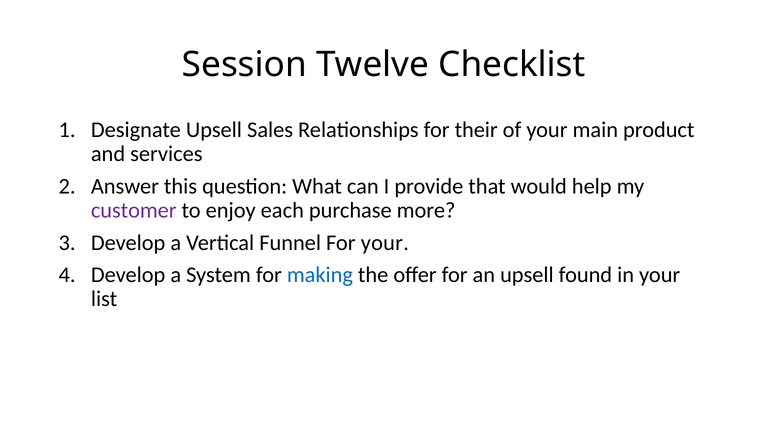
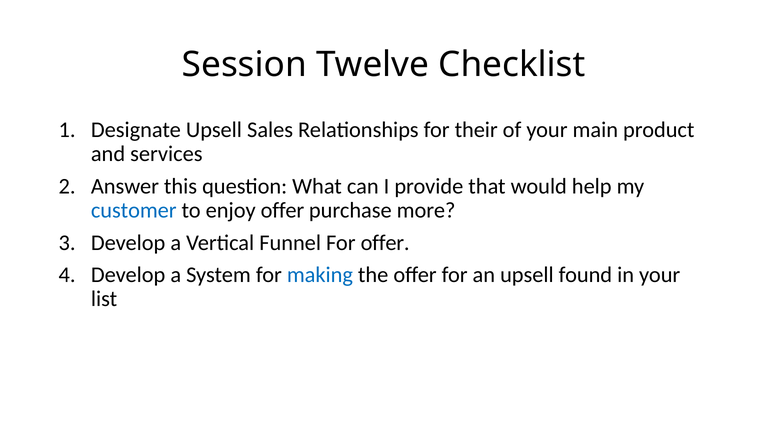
customer colour: purple -> blue (134, 210)
enjoy each: each -> offer (282, 210)
For your: your -> offer (385, 243)
